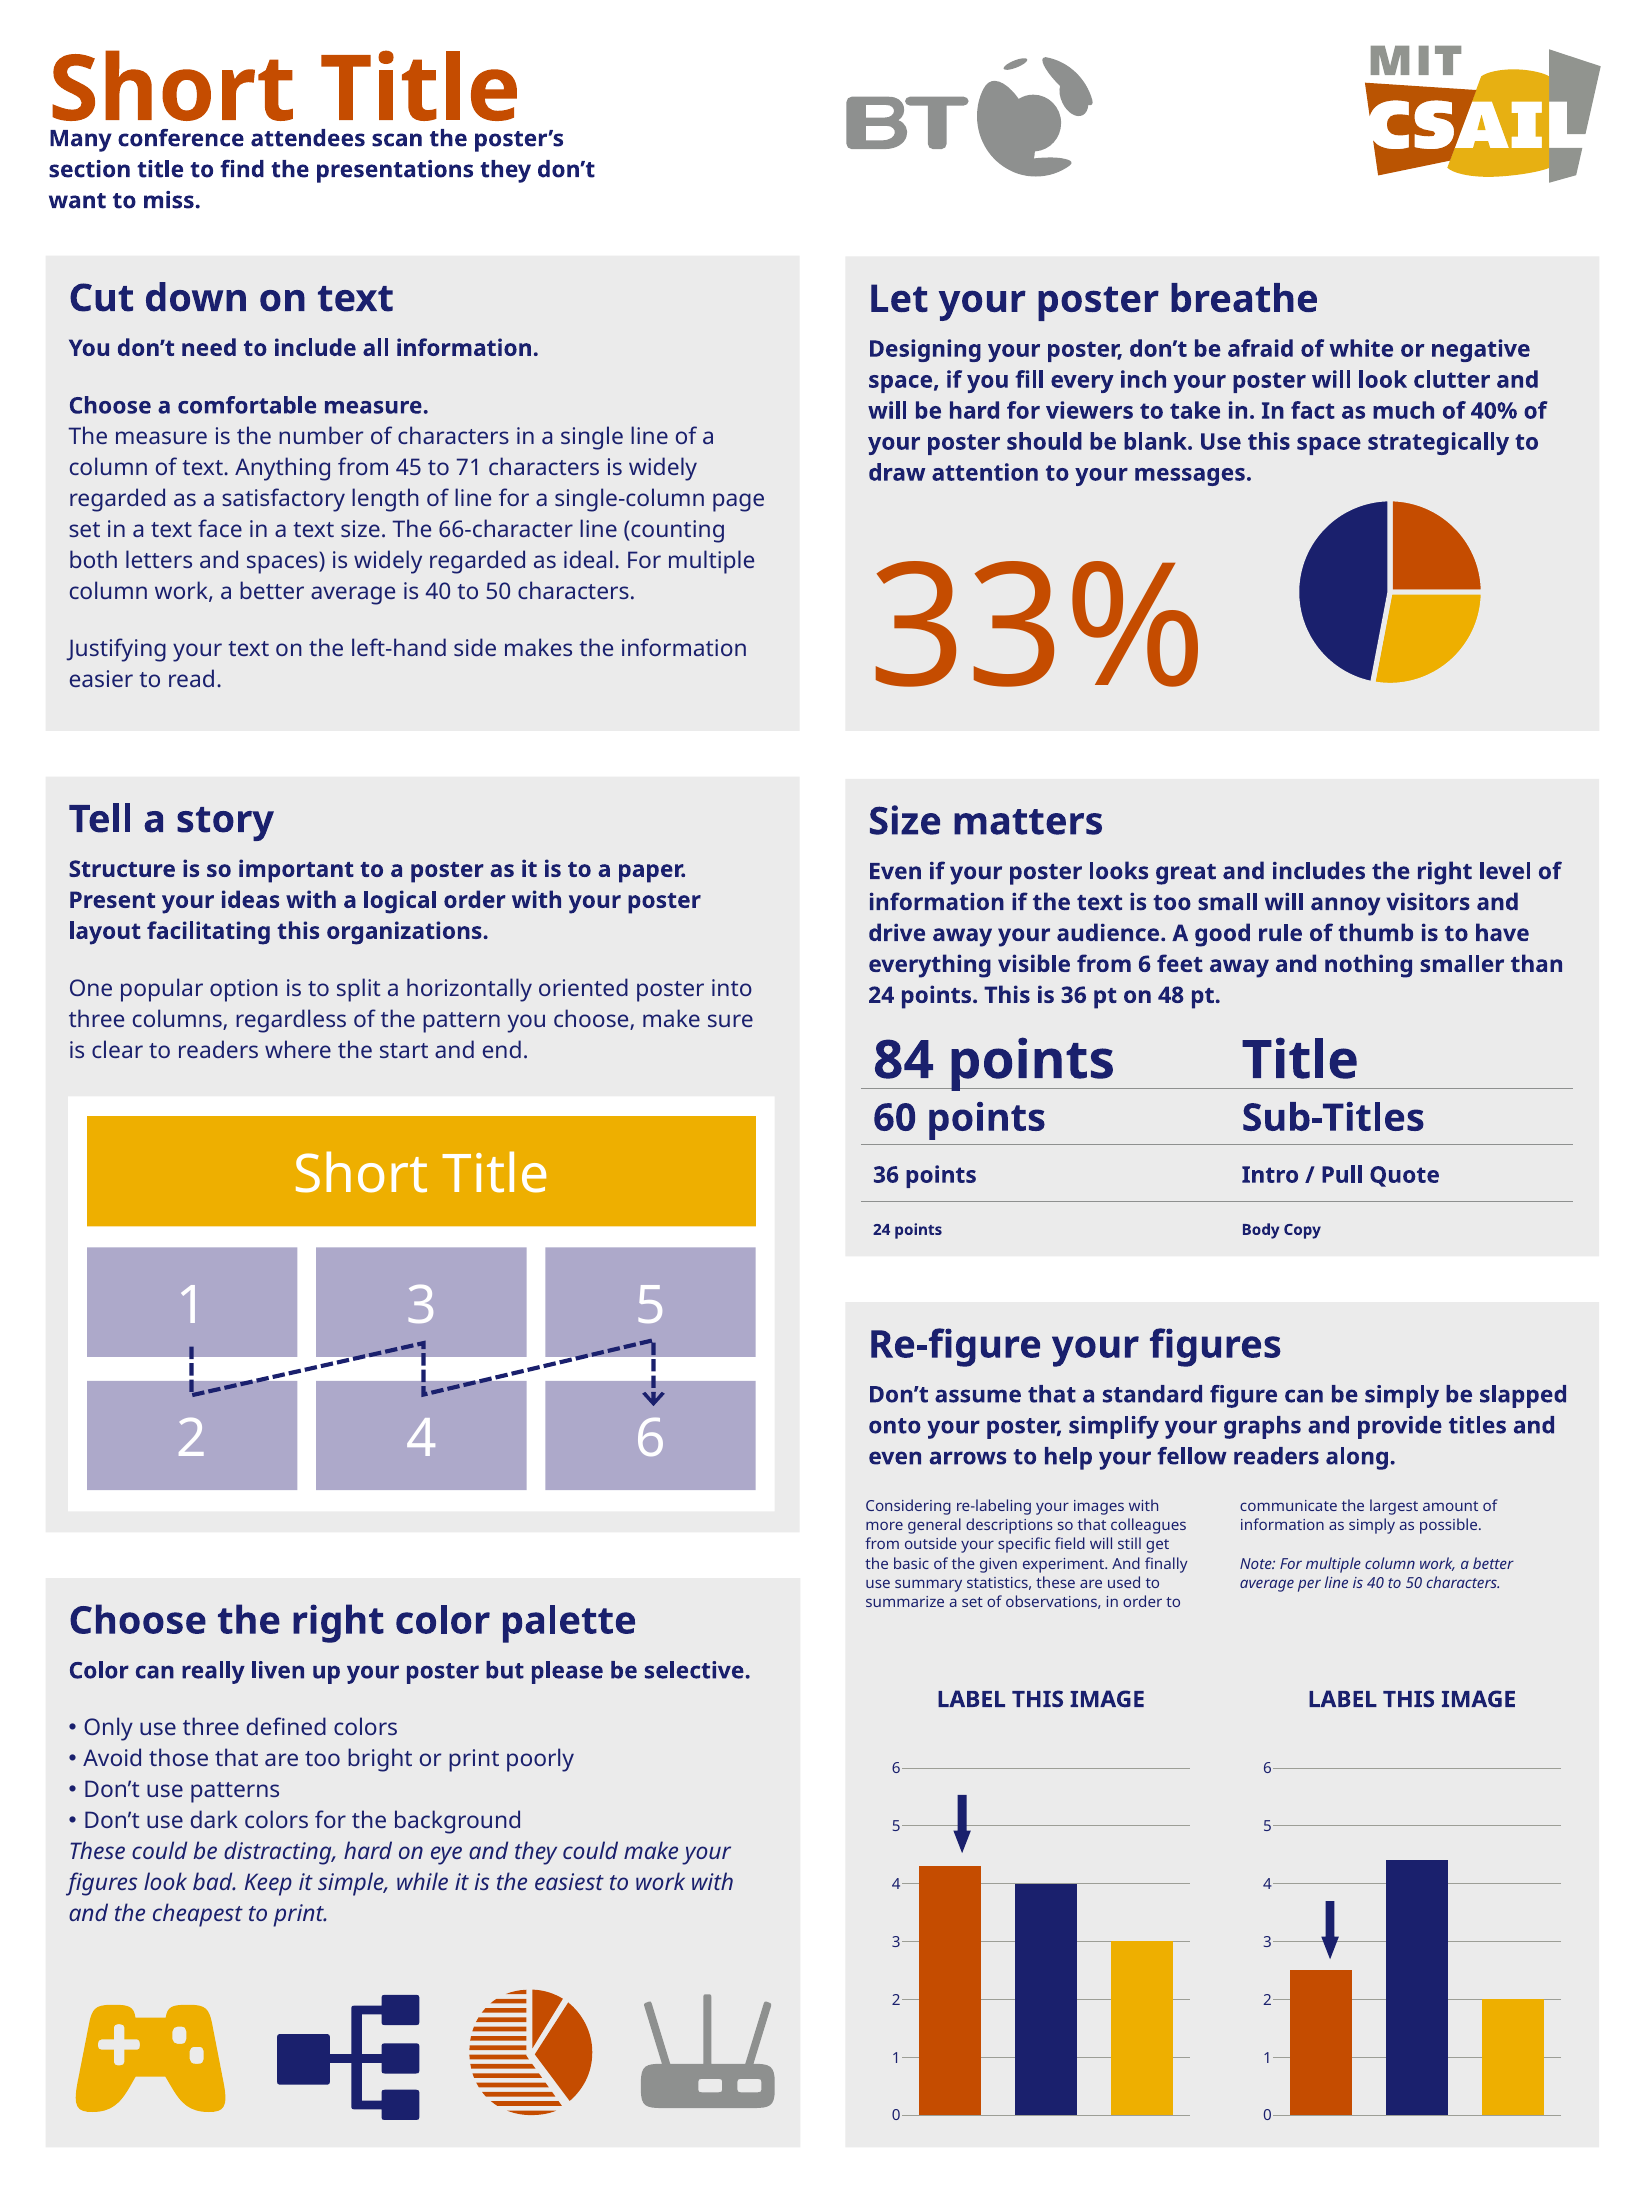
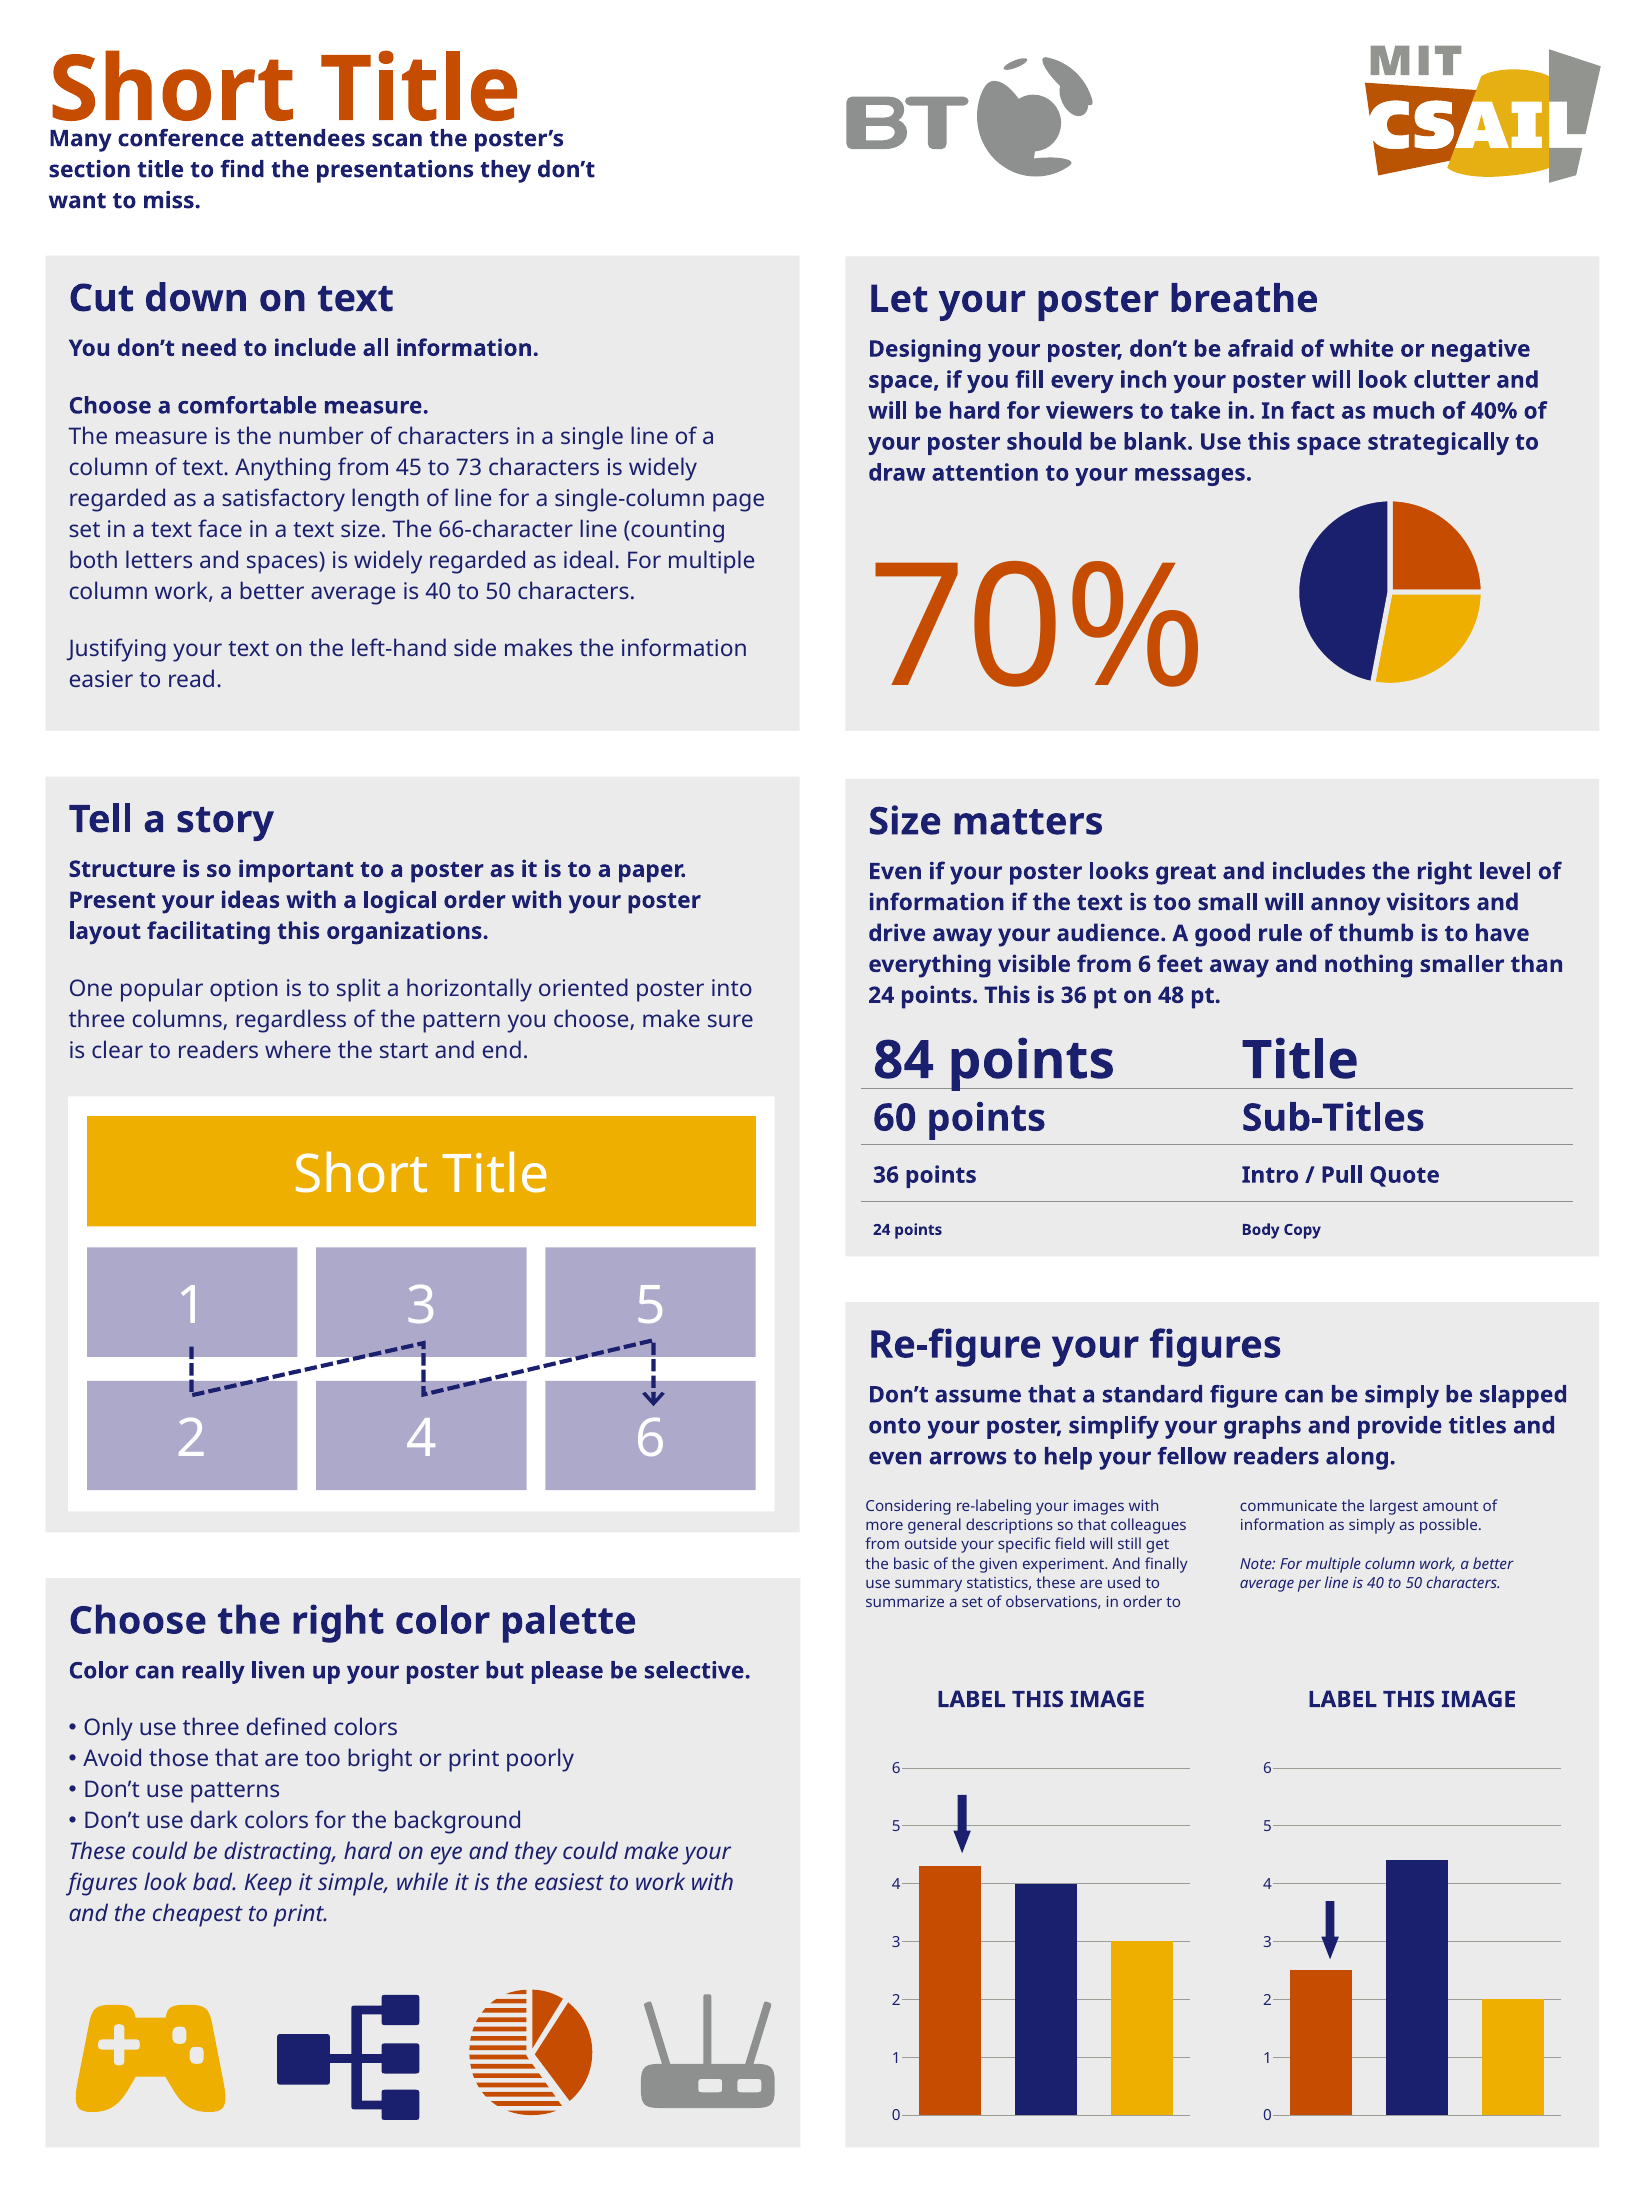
71: 71 -> 73 (469, 468)
33%: 33% -> 70% (1038, 629)
